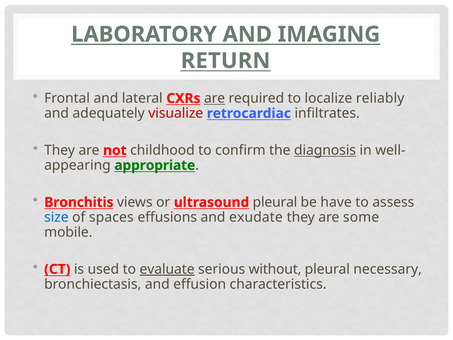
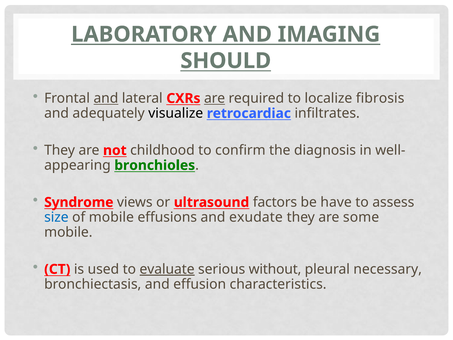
RETURN: RETURN -> SHOULD (226, 61)
and underline: none -> present (106, 98)
reliably: reliably -> fibrosis (380, 98)
visualize colour: red -> black (176, 113)
diagnosis underline: present -> none (325, 150)
appropriate: appropriate -> bronchioles (155, 165)
Bronchitis: Bronchitis -> Syndrome (79, 202)
ultrasound pleural: pleural -> factors (275, 202)
of spaces: spaces -> mobile (111, 217)
